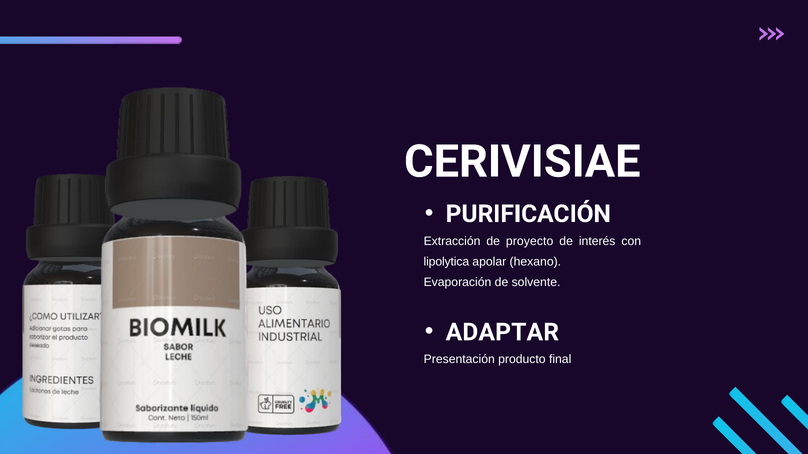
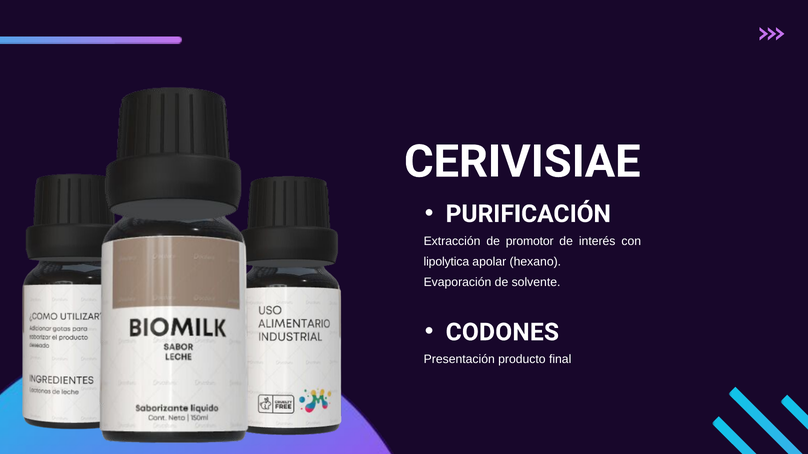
proyecto: proyecto -> promotor (530, 241)
ADAPTAR: ADAPTAR -> CODONES (502, 333)
